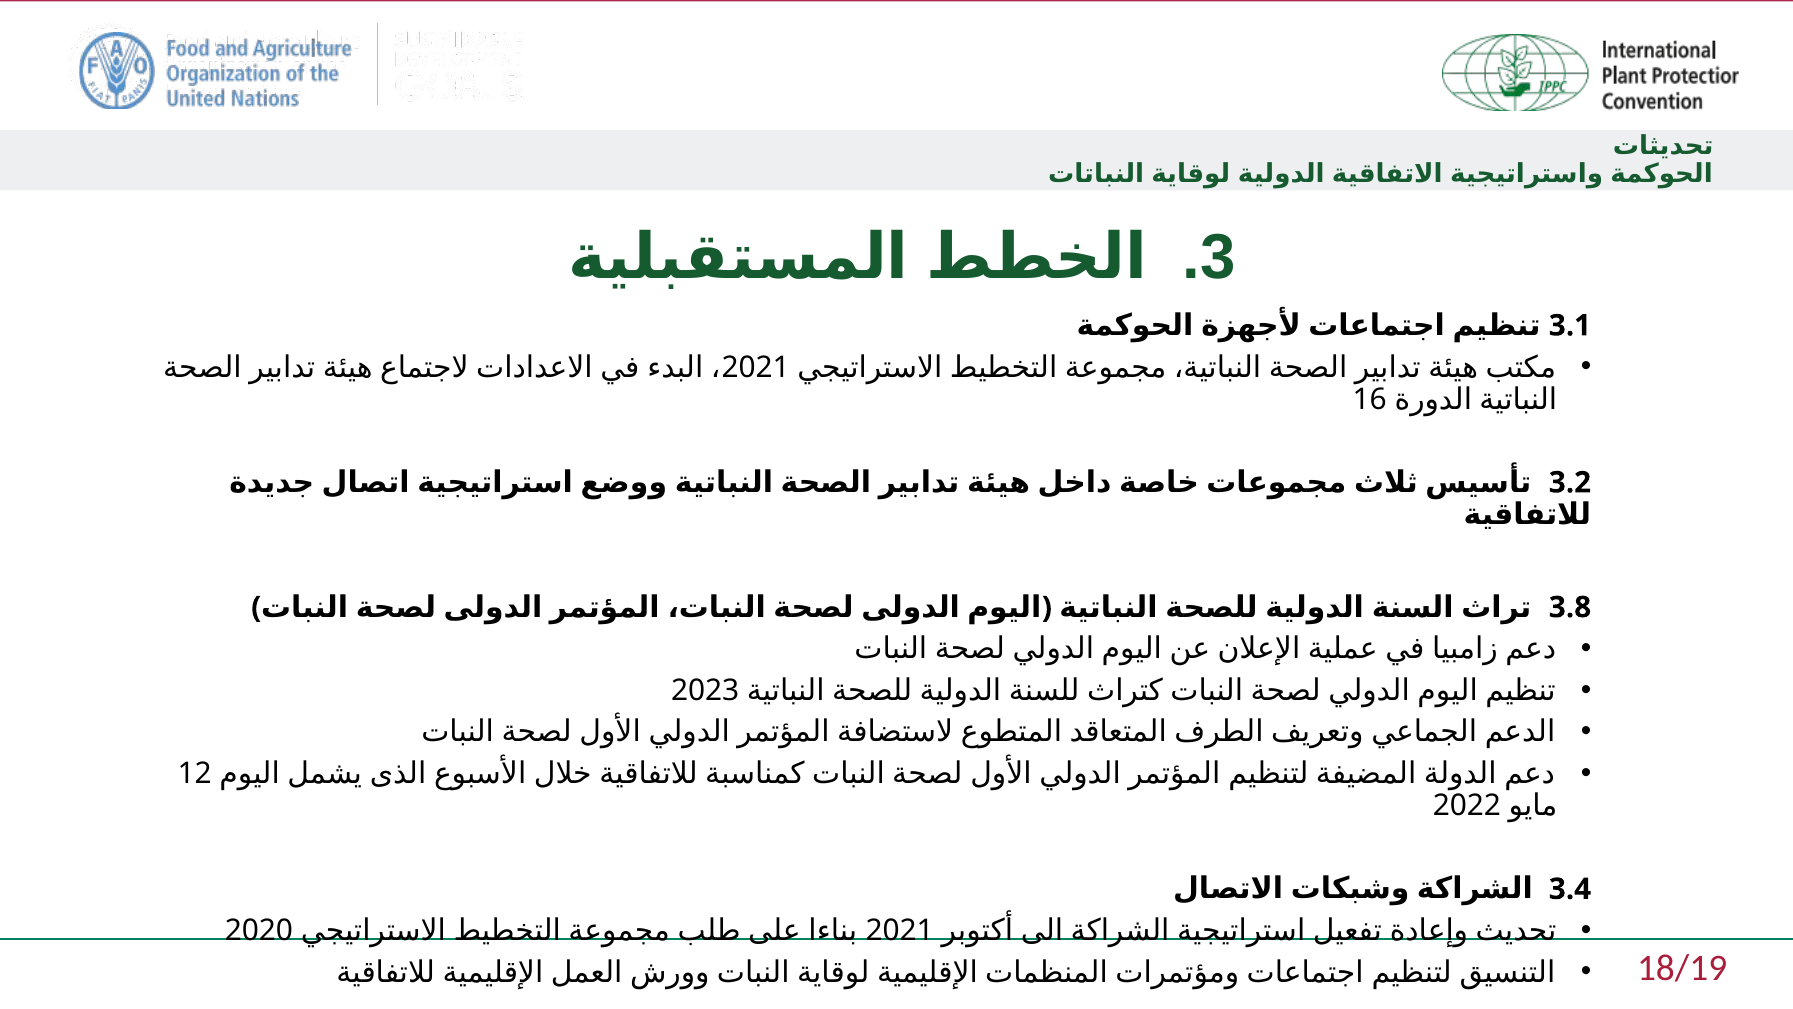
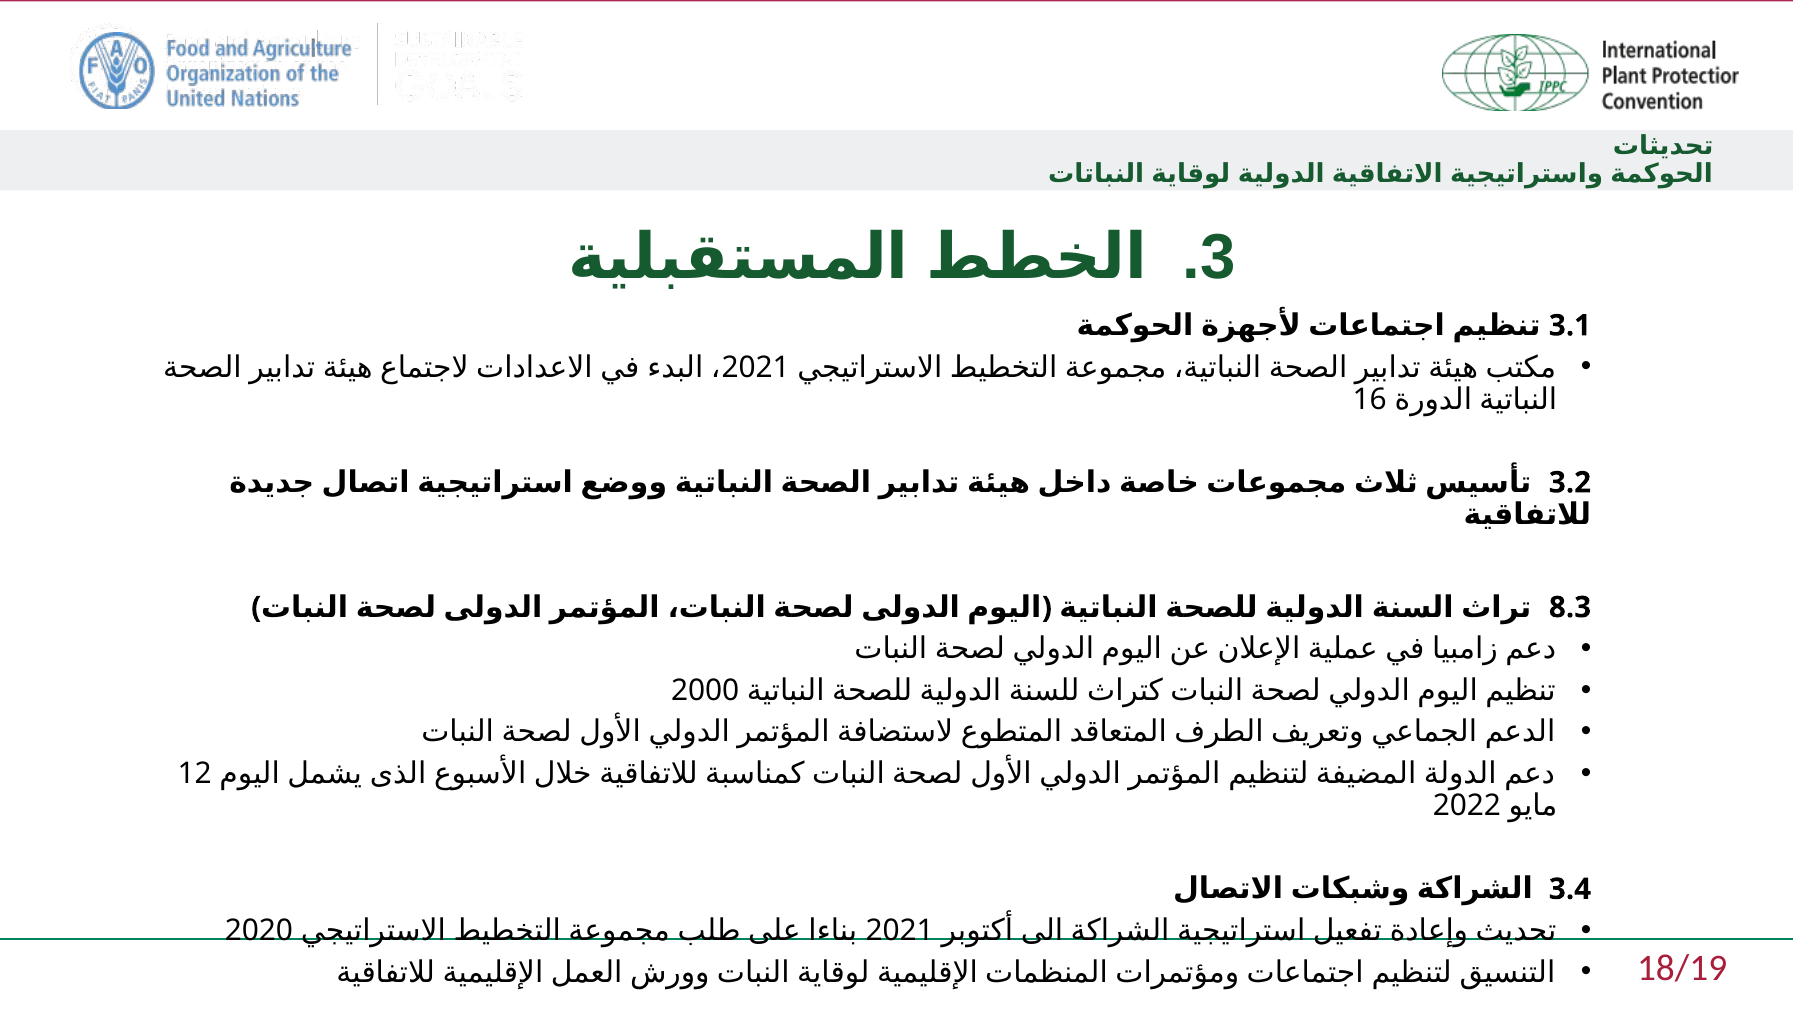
3.8: 3.8 -> 8.3 (1570, 607)
2023: 2023 -> 2000 (705, 690)
